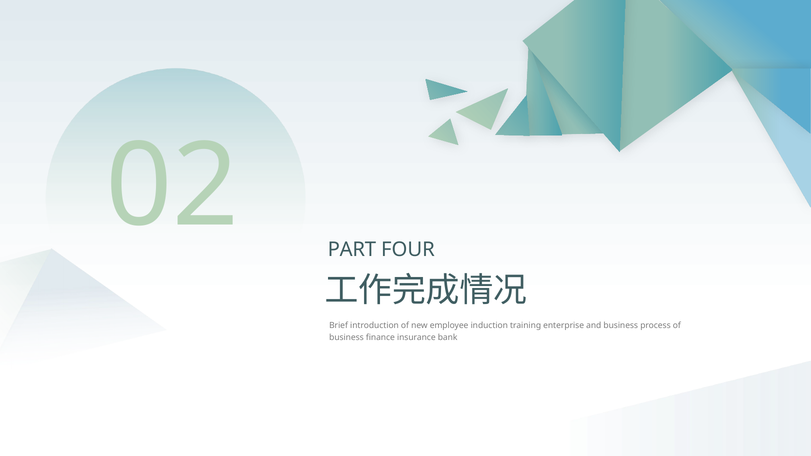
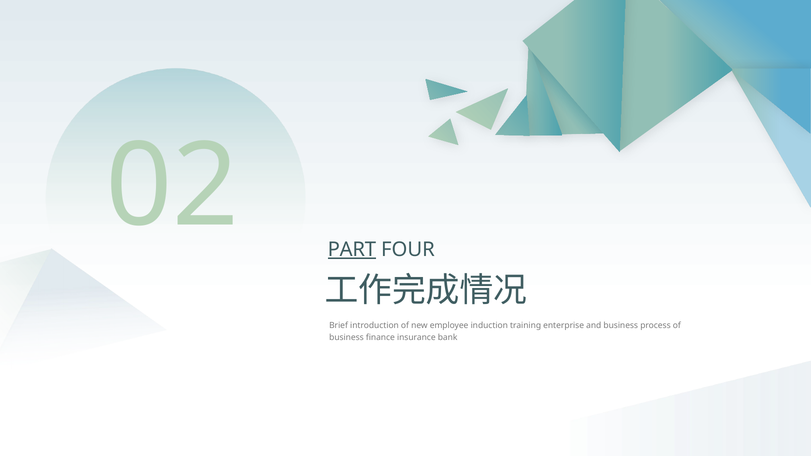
PART underline: none -> present (352, 250)
